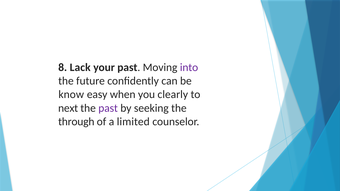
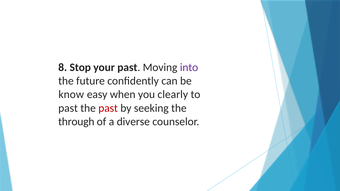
Lack: Lack -> Stop (80, 67)
next: next -> past (68, 108)
past colour: purple -> red (108, 108)
limited: limited -> diverse (133, 122)
